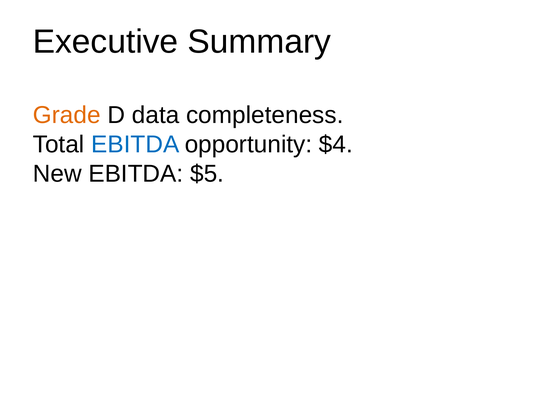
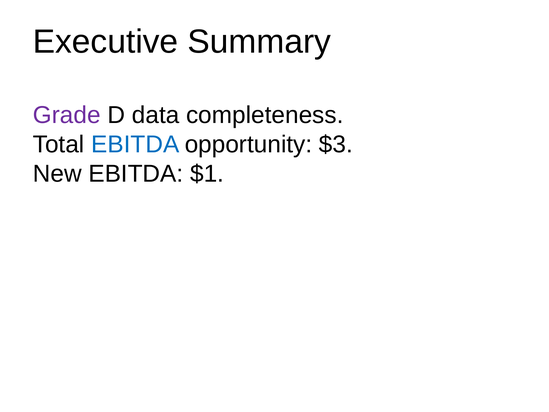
Grade colour: orange -> purple (67, 115)
$4: $4 -> $3 (336, 144)
$5: $5 -> $1 (207, 174)
